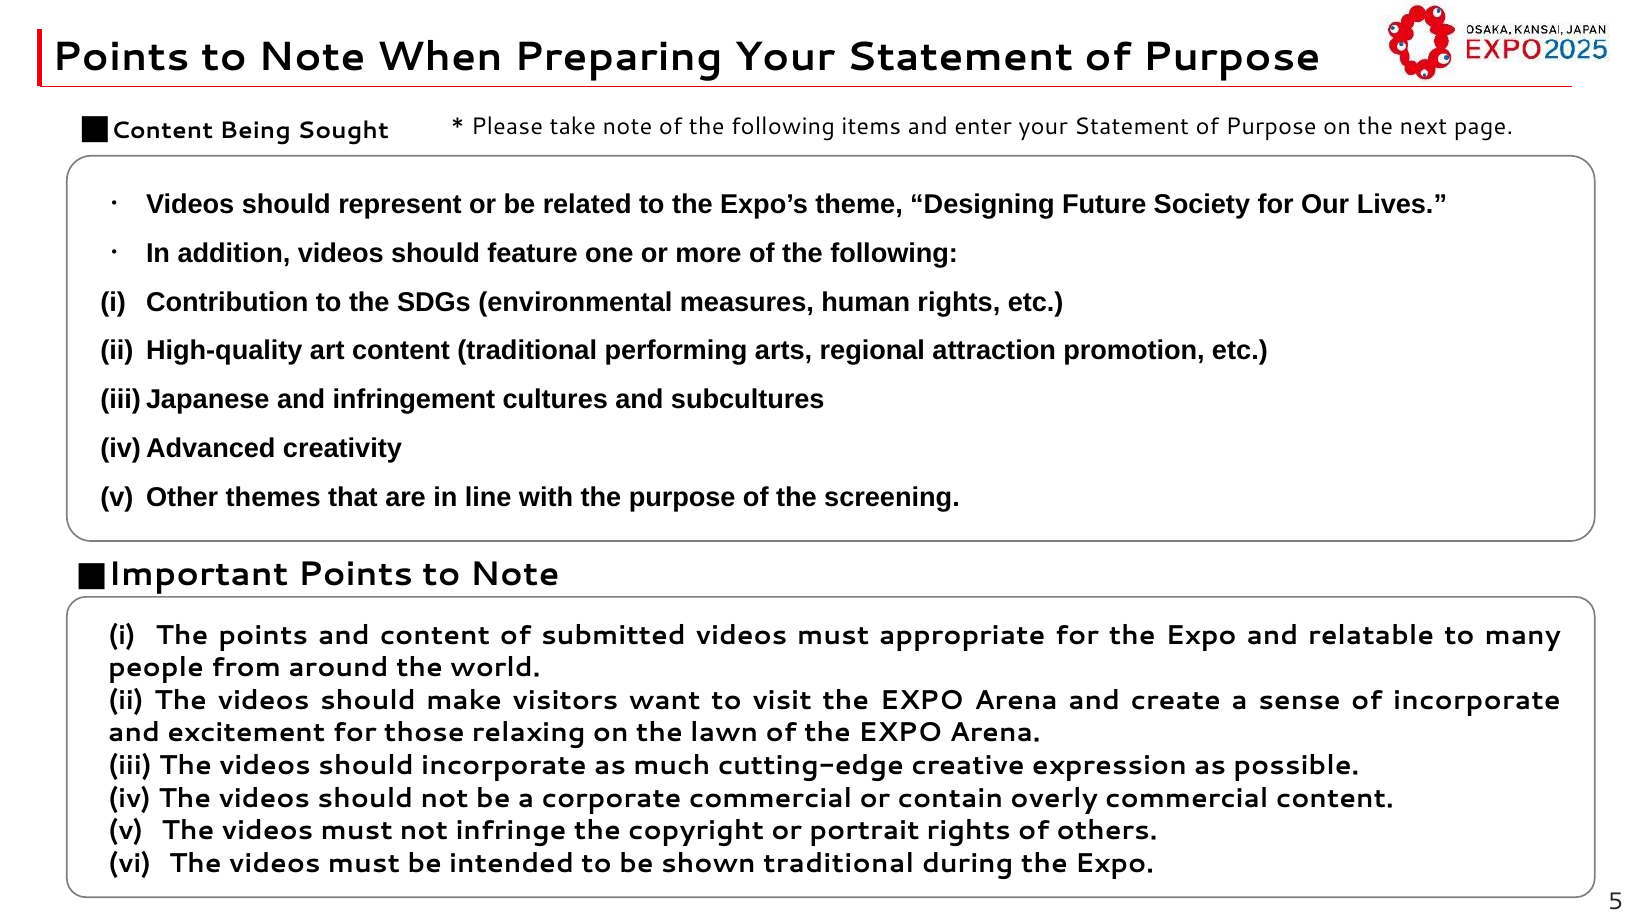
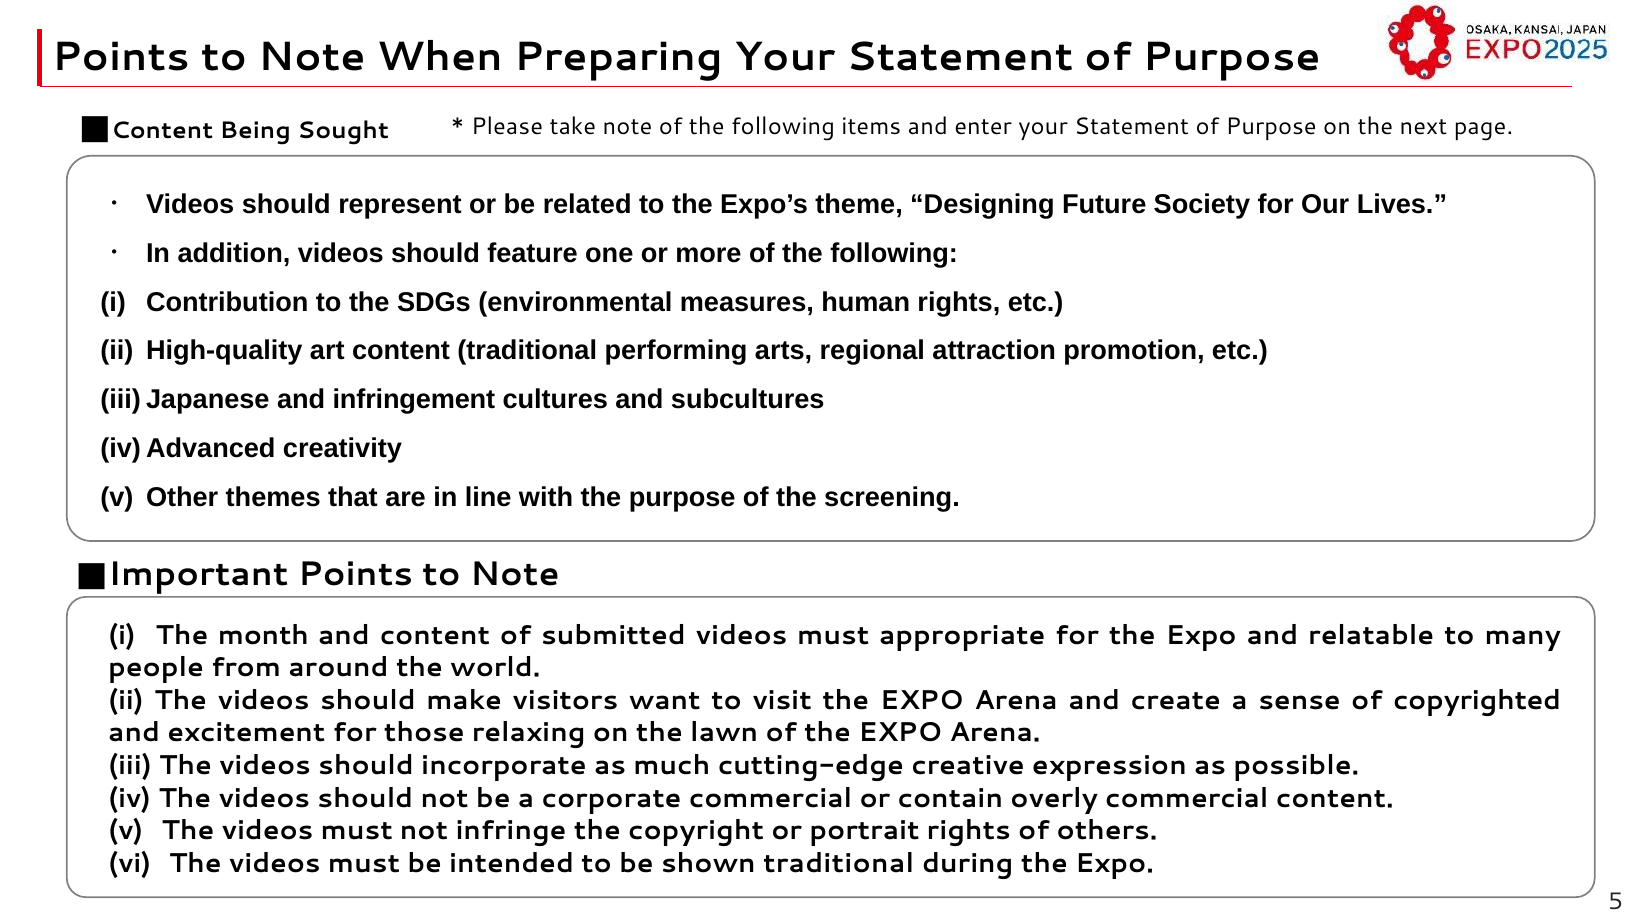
The points: points -> month (263, 635)
of incorporate: incorporate -> copyrighted (1477, 700)
